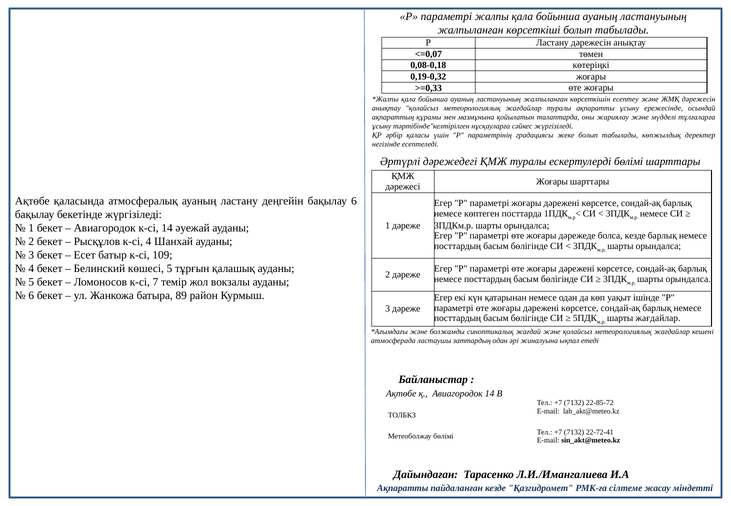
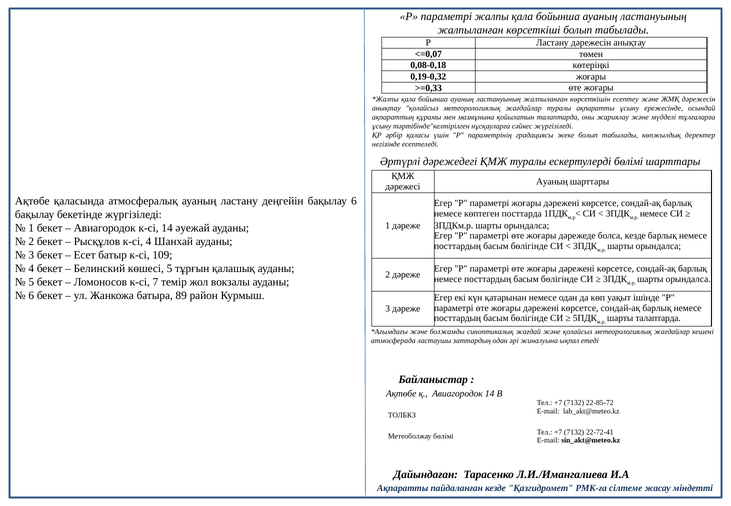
Жоғары: Жоғары -> Ауаның (552, 182)
шарты жағдайлар: жағдайлар -> талаптарда (658, 318)
